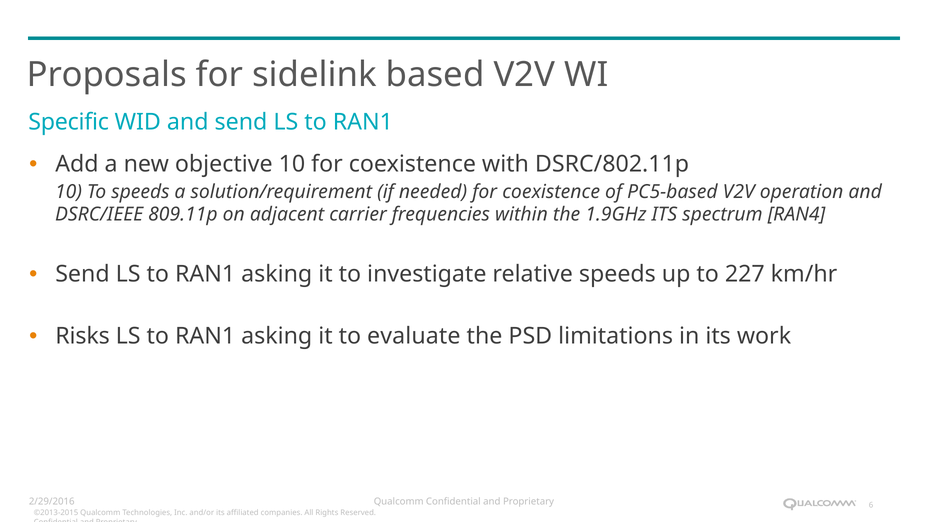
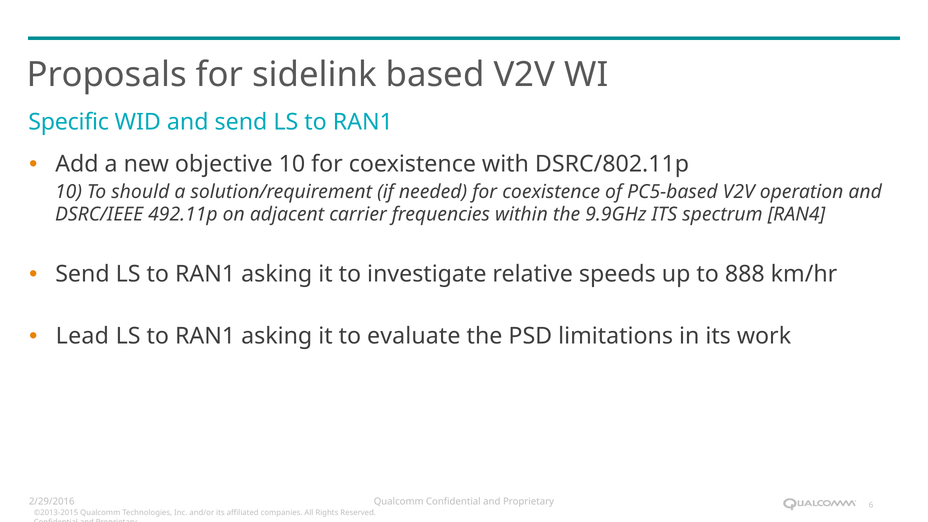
To speeds: speeds -> should (140, 192)
809.11p: 809.11p -> 492.11p (183, 214)
1.9GHz: 1.9GHz -> 9.9GHz (616, 214)
227: 227 -> 888 (745, 274)
Risks: Risks -> Lead (82, 336)
